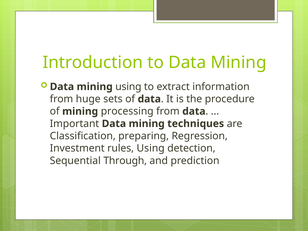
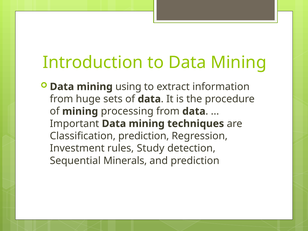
Classification preparing: preparing -> prediction (144, 136)
rules Using: Using -> Study (151, 148)
Through: Through -> Minerals (125, 161)
